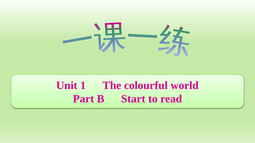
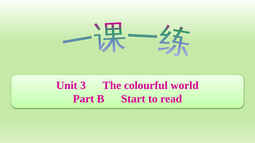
1: 1 -> 3 (83, 86)
